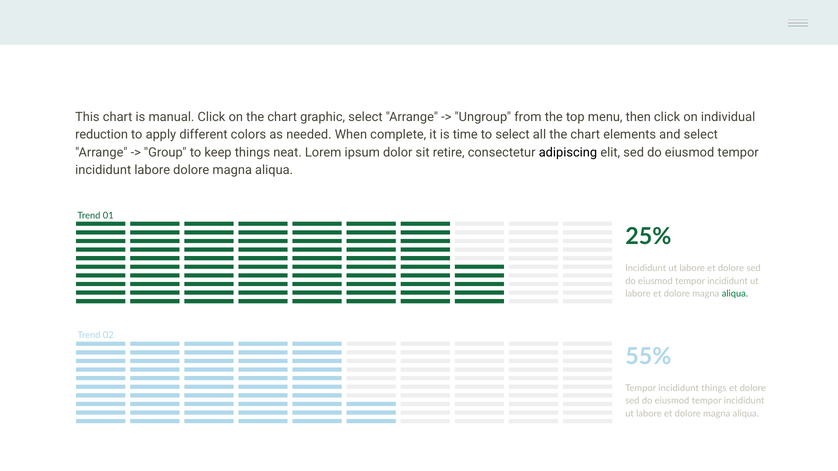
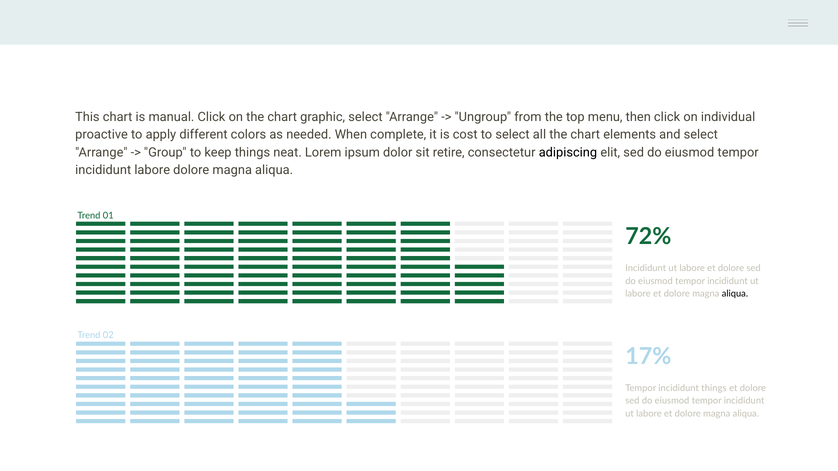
reduction: reduction -> proactive (102, 135)
time: time -> cost (465, 135)
25%: 25% -> 72% (648, 237)
aliqua colour: green -> black (735, 294)
55%: 55% -> 17% (648, 357)
